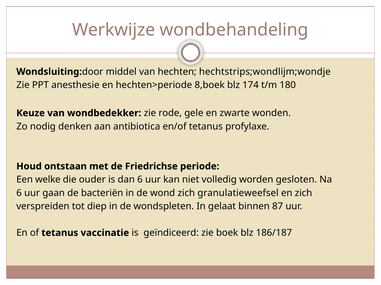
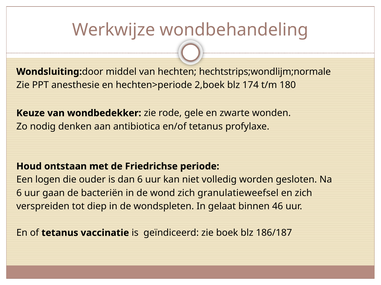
hechtstrips;wondlijm;wondje: hechtstrips;wondlijm;wondje -> hechtstrips;wondlijm;normale (265, 72)
8,boek: 8,boek -> 2,boek (210, 85)
welke: welke -> logen (48, 180)
87: 87 -> 46 (278, 207)
